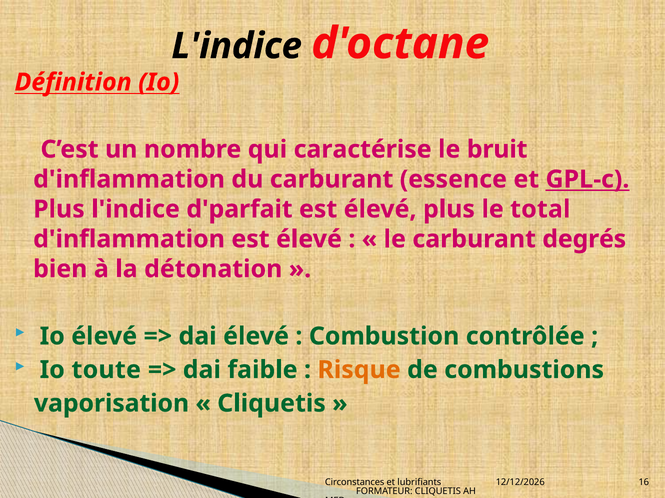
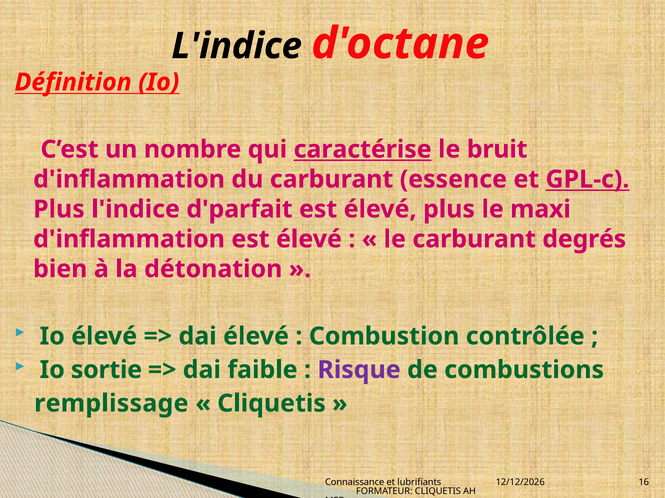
caractérise underline: none -> present (363, 150)
total: total -> maxi (540, 210)
toute: toute -> sortie (106, 370)
Risque colour: orange -> purple (359, 370)
vaporisation: vaporisation -> remplissage (111, 404)
Circonstances: Circonstances -> Connaissance (355, 483)
